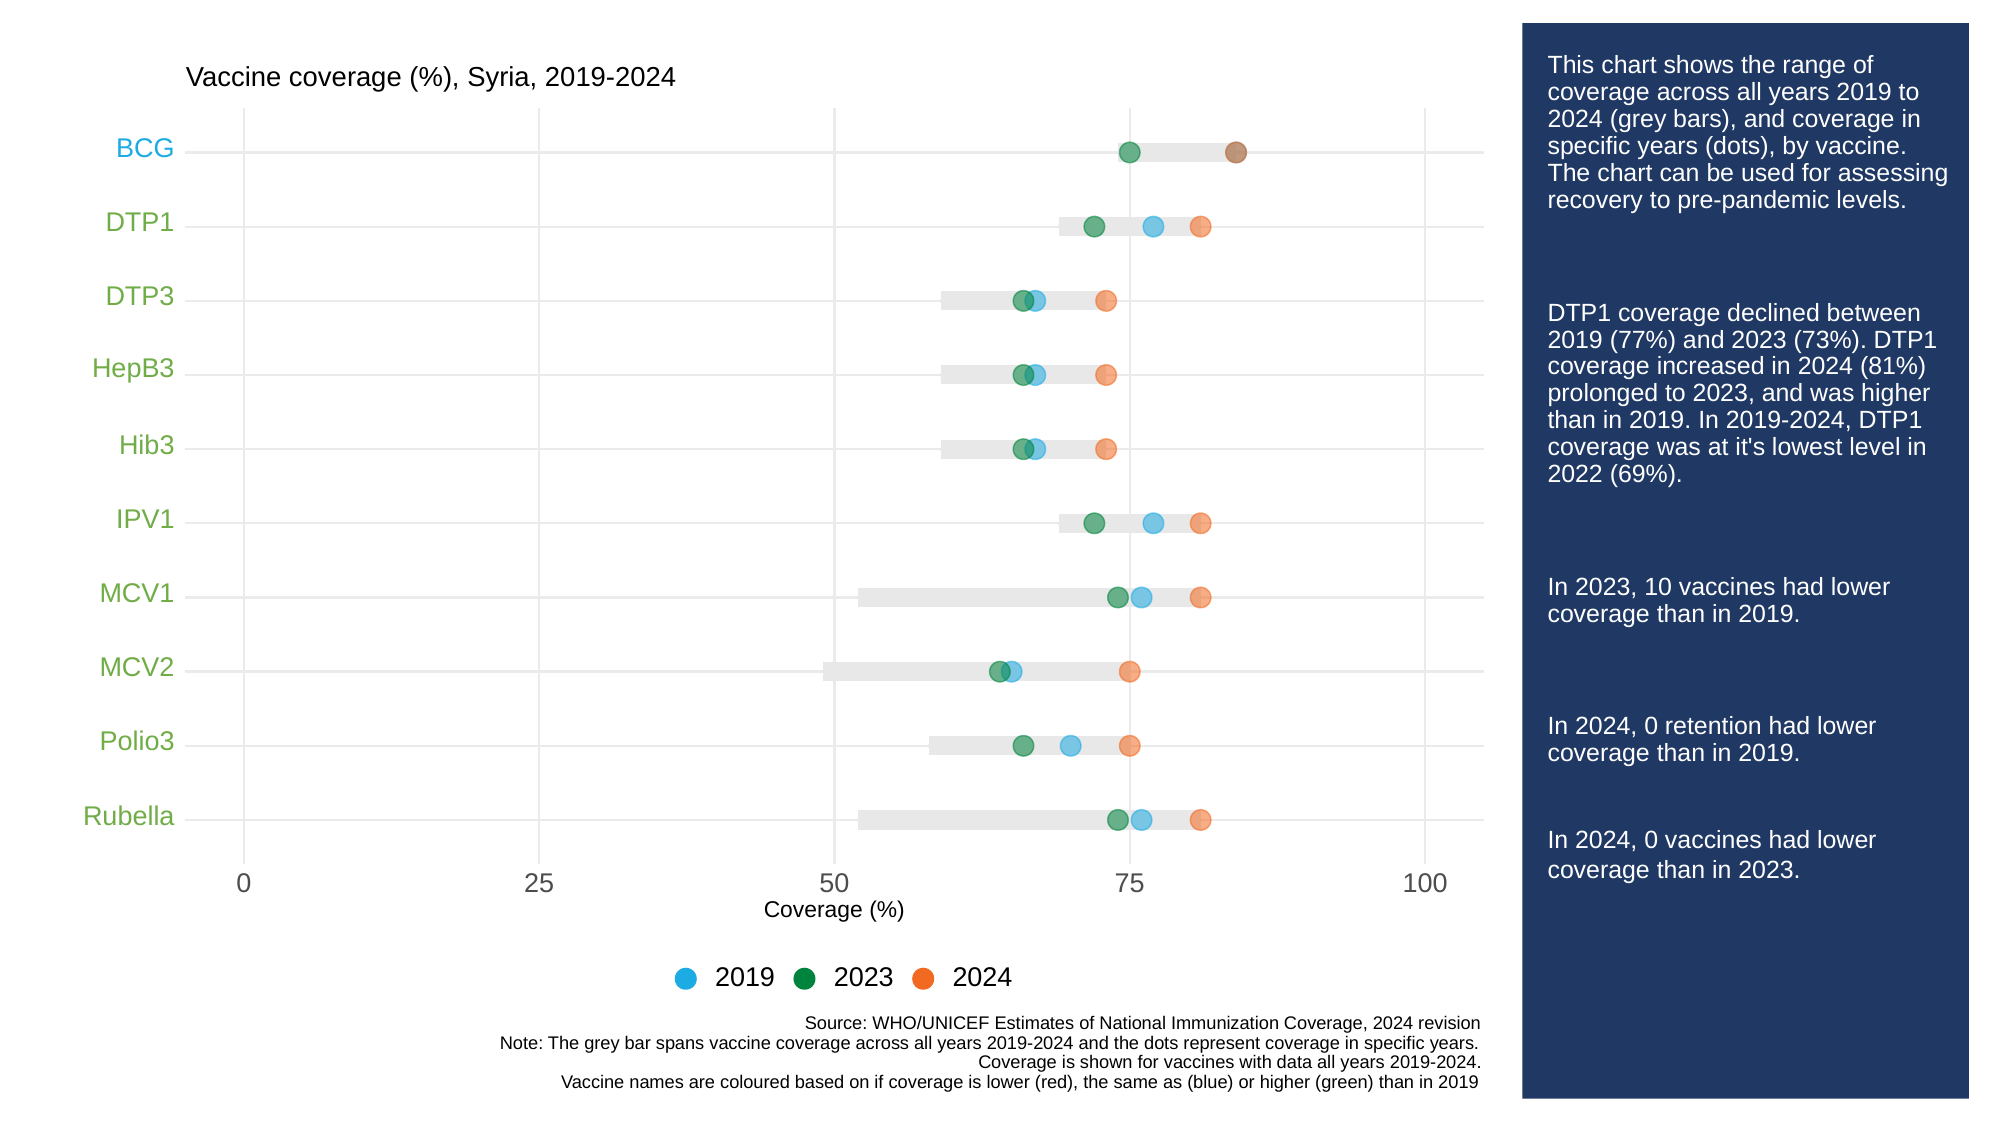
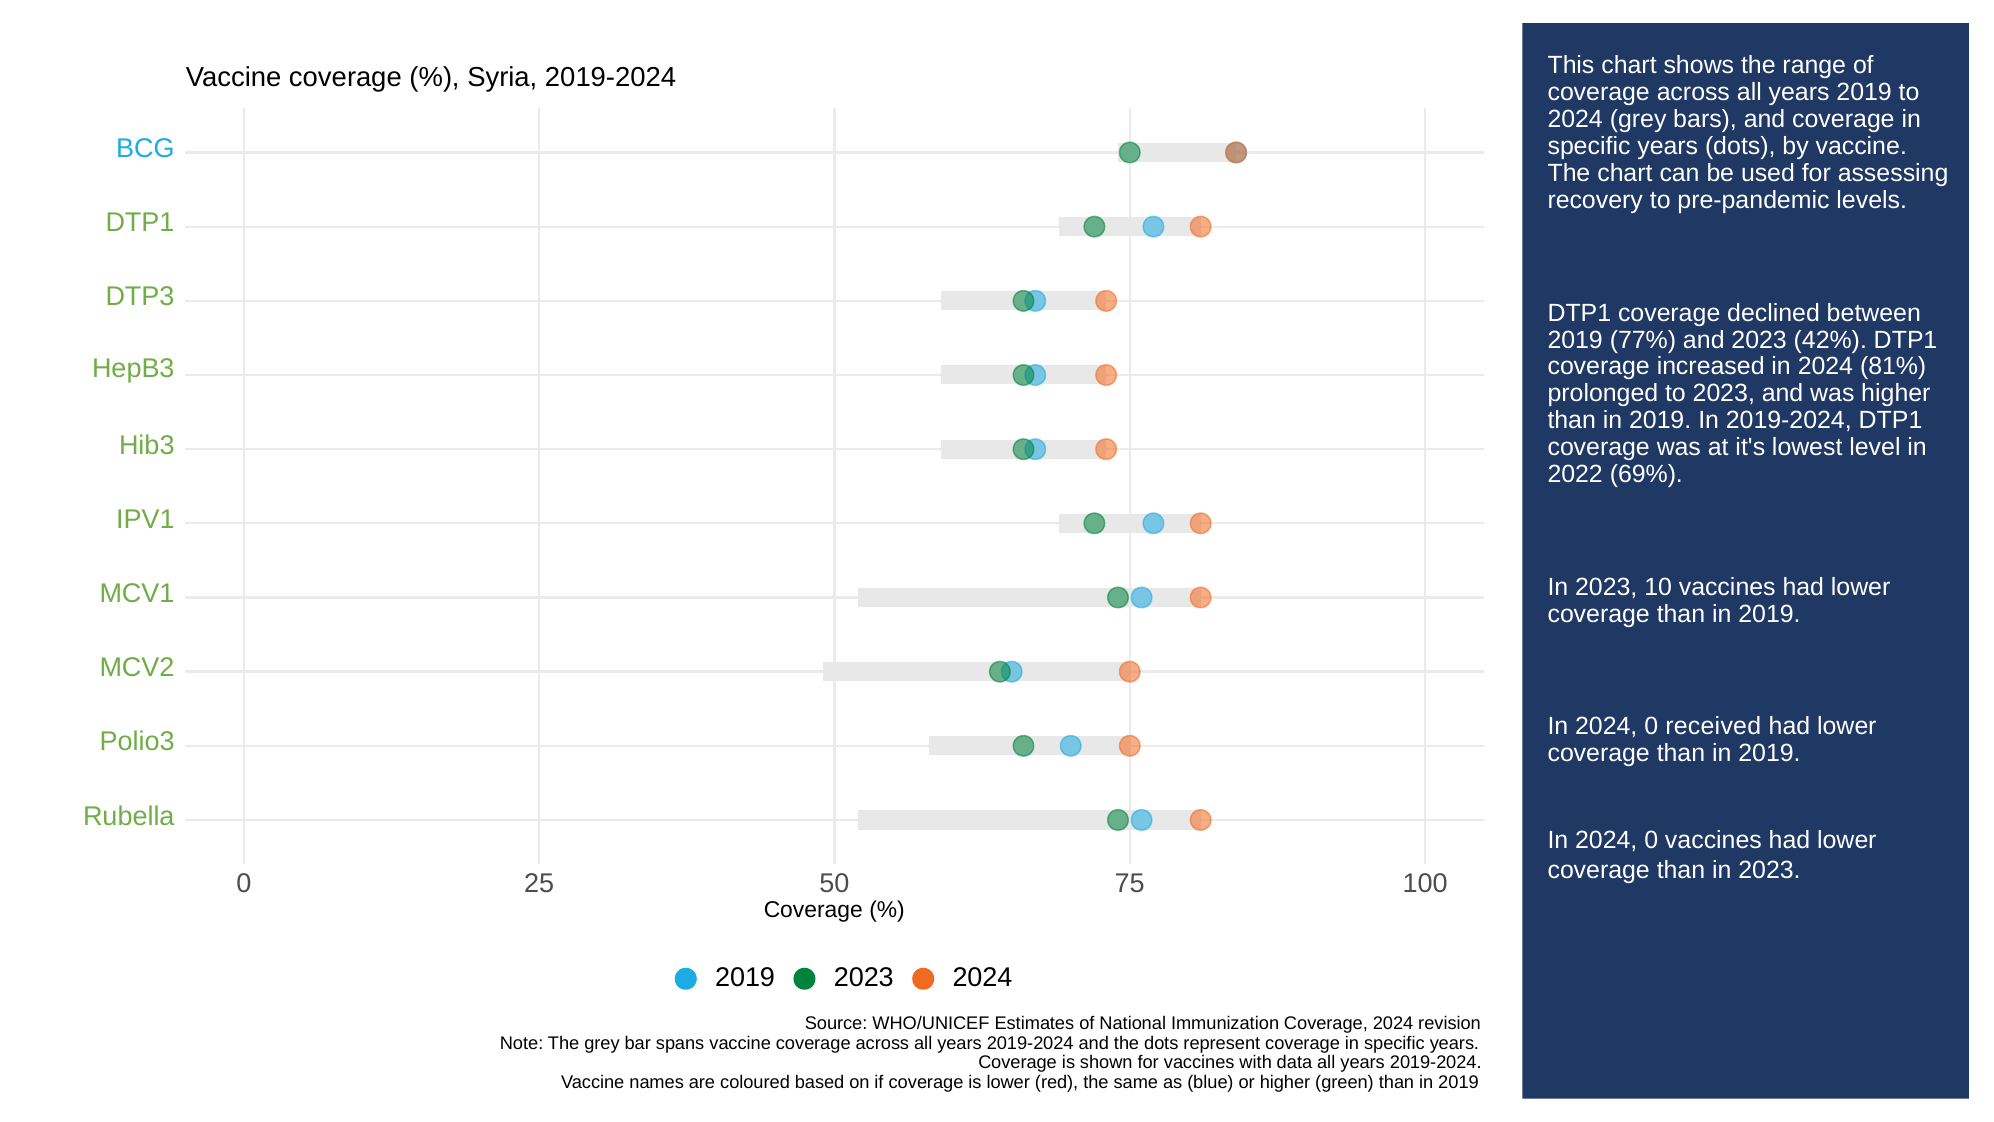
73%: 73% -> 42% (1830, 340)
retention: retention -> received (1713, 727)
